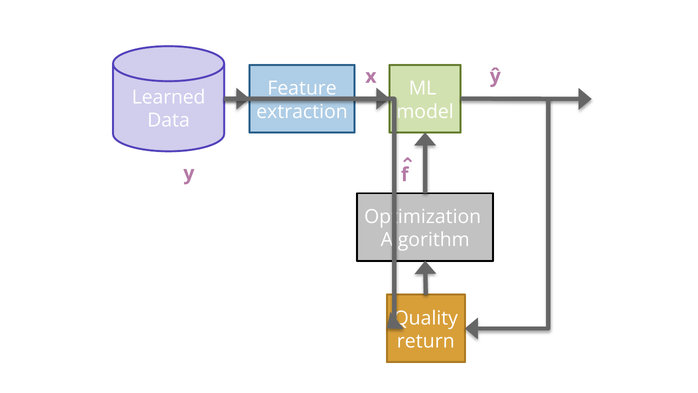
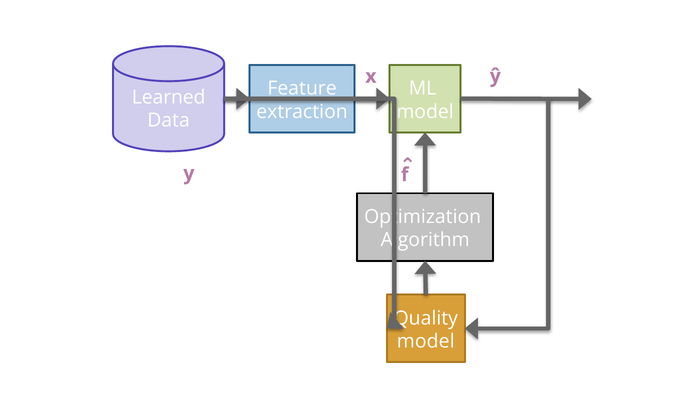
return: return -> model (426, 341)
